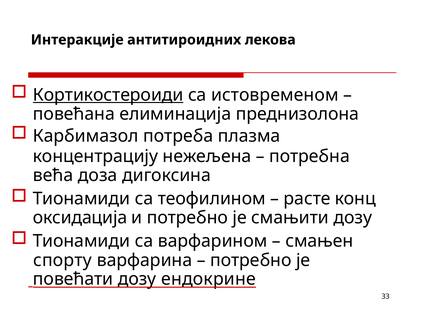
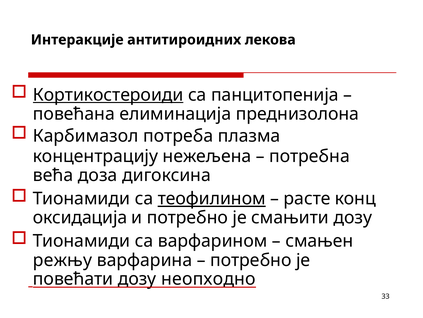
истовременом: истовременом -> панцитопенија (275, 95)
теофилином underline: none -> present (212, 198)
спорту: спорту -> режњу (63, 260)
ендокрине: ендокрине -> неопходно (208, 278)
